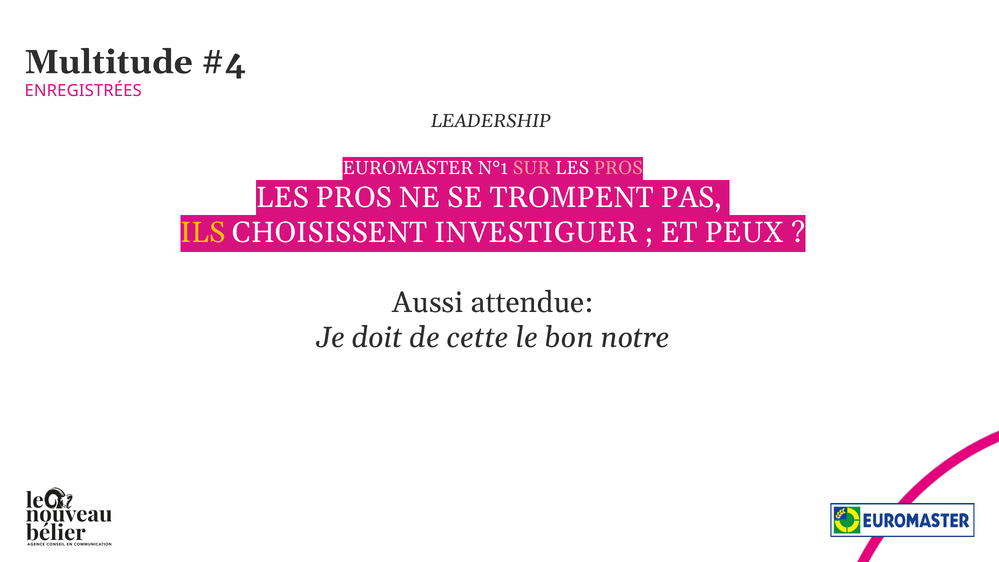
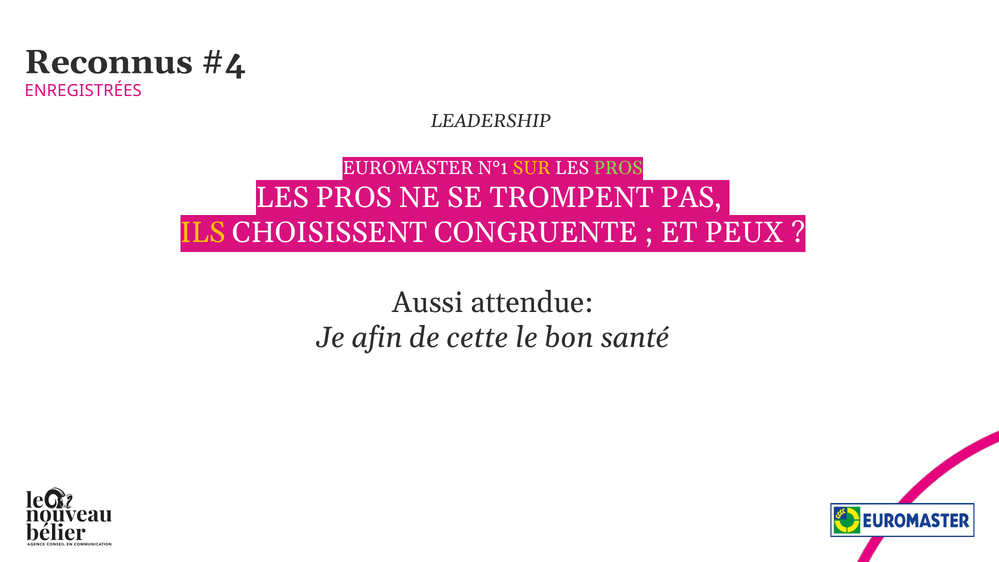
Multitude: Multitude -> Reconnus (109, 62)
SUR colour: pink -> yellow (532, 168)
PROS colour: pink -> light green (618, 168)
INVESTIGUER: INVESTIGUER -> CONGRUENTE (536, 232)
doit: doit -> afin (377, 337)
notre: notre -> santé (635, 337)
